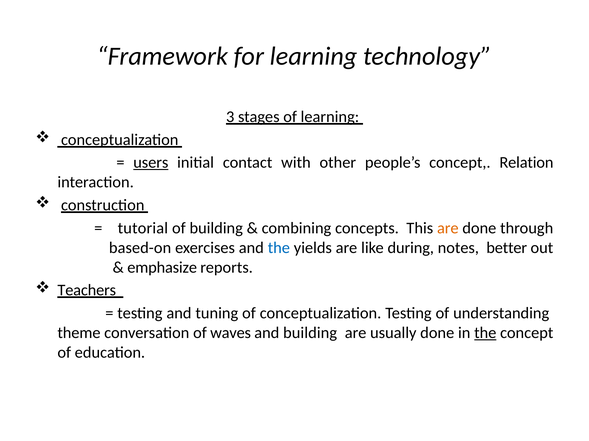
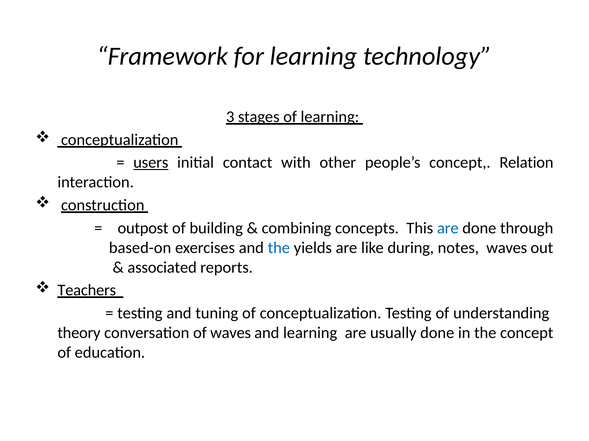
tutorial: tutorial -> outpost (143, 228)
are colour: orange -> blue (448, 228)
notes better: better -> waves (507, 248)
emphasize: emphasize -> associated (162, 268)
theme: theme -> theory (79, 333)
and building: building -> learning (310, 333)
the underline: present -> none (485, 333)
